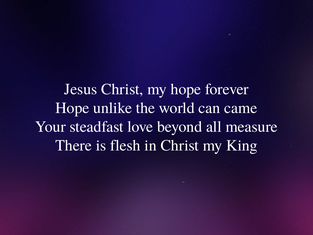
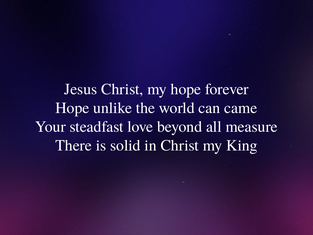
flesh: flesh -> solid (125, 145)
